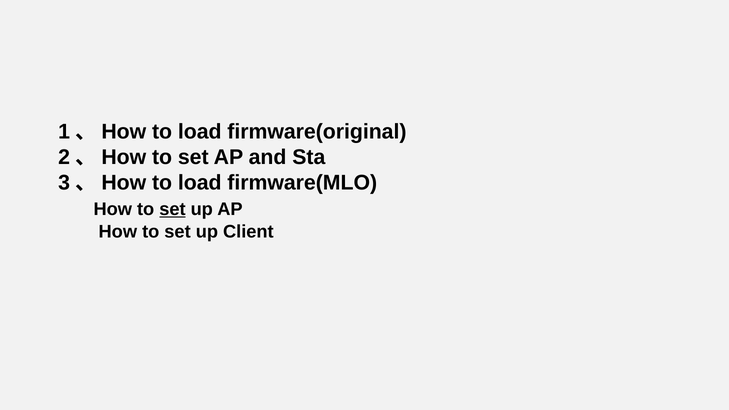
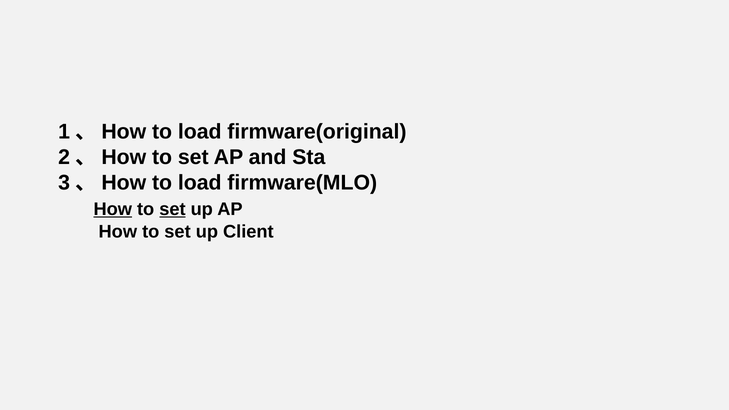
How underline: none -> present (113, 209)
